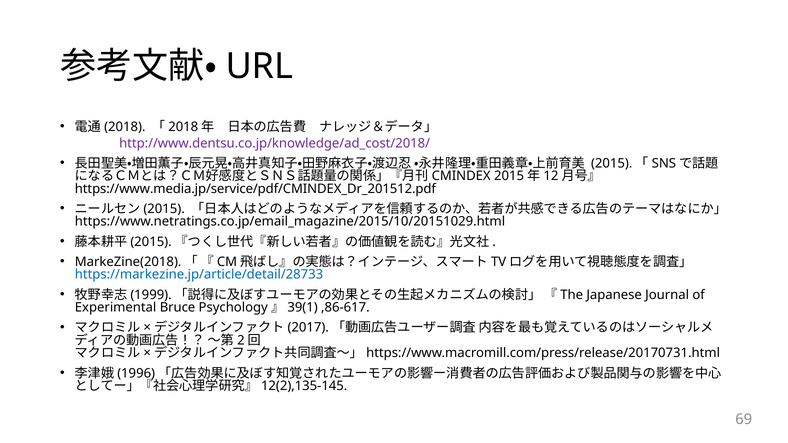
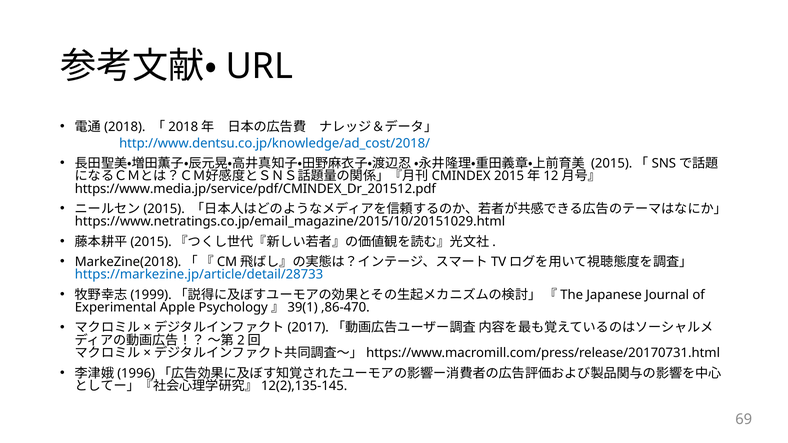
http://www.dentsu.co.jp/knowledge/ad_cost/2018/ colour: purple -> blue (275, 143)
Bruce: Bruce -> Apple (177, 308)
,86-617: ,86-617 -> ,86-470 (345, 308)
